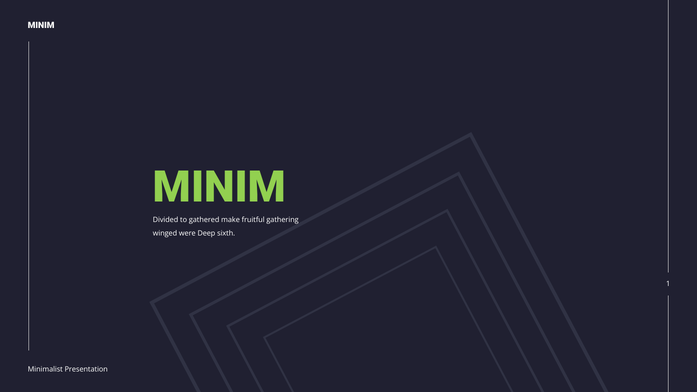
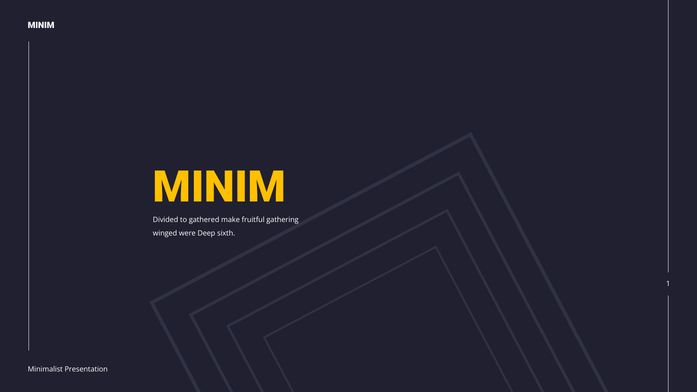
MINIM colour: light green -> yellow (219, 188)
